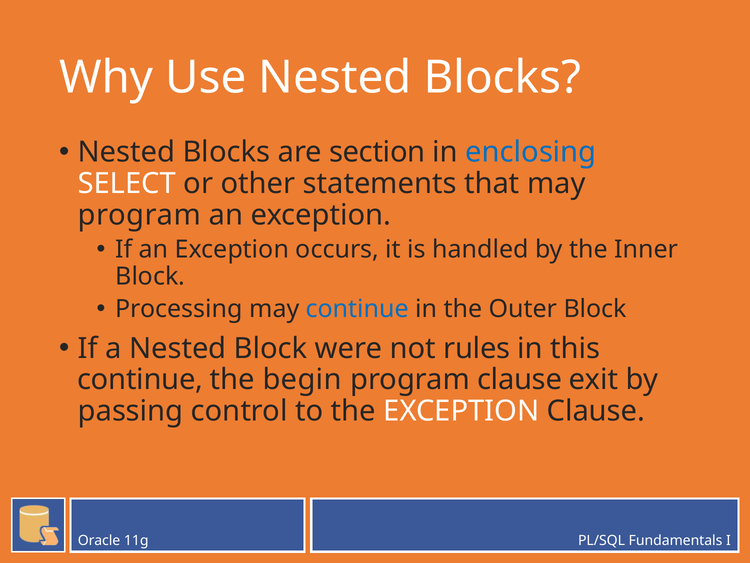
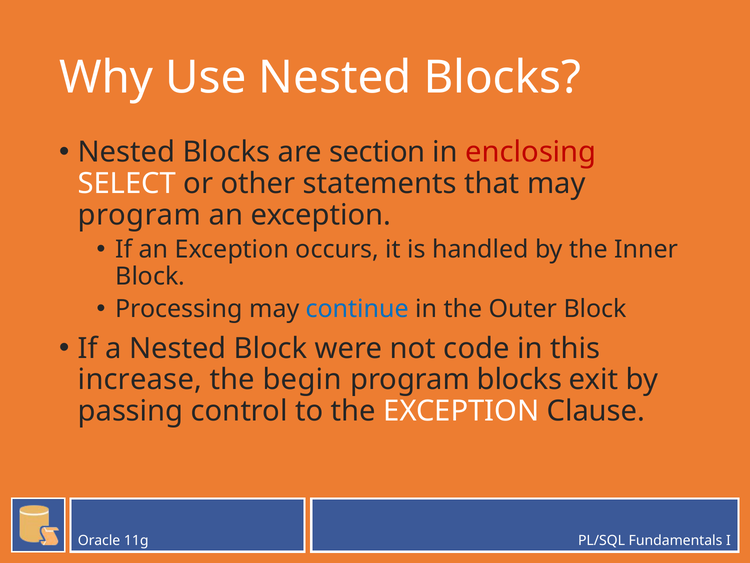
enclosing colour: blue -> red (531, 152)
rules: rules -> code (477, 348)
continue: continue -> increase (140, 380)
program clause: clause -> blocks (520, 380)
